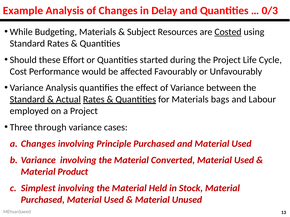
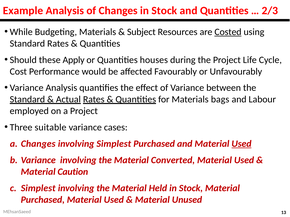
Changes in Delay: Delay -> Stock (164, 11)
0/3: 0/3 -> 2/3 (270, 11)
Effort: Effort -> Apply (74, 60)
started: started -> houses (154, 60)
through: through -> suitable (51, 128)
involving Principle: Principle -> Simplest (114, 144)
Used underline: none -> present (242, 144)
Product: Product -> Caution (73, 172)
